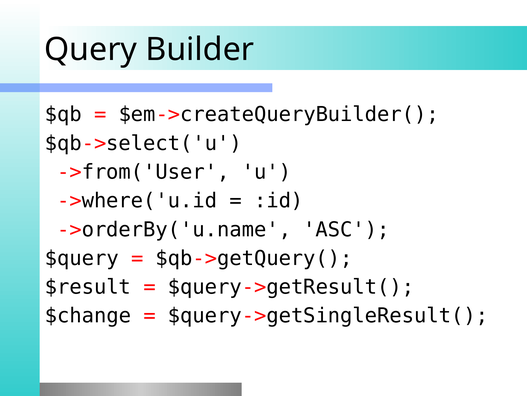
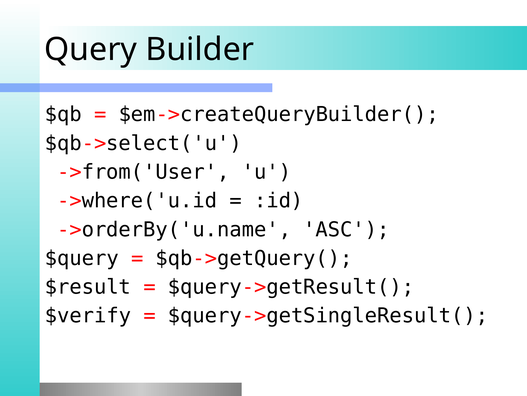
$change: $change -> $verify (88, 315)
